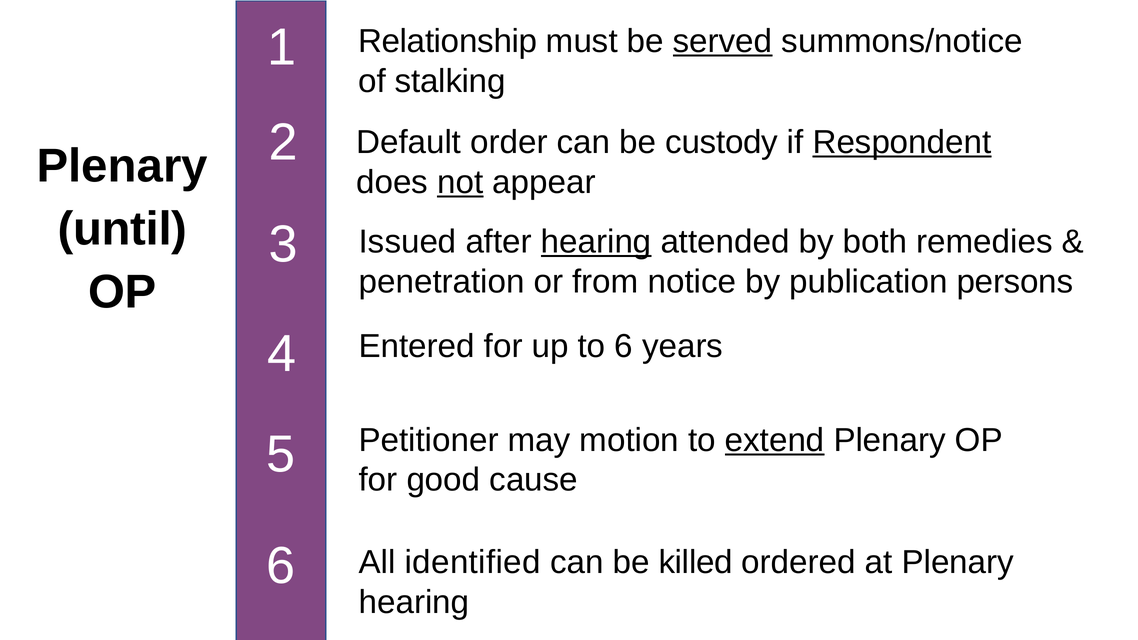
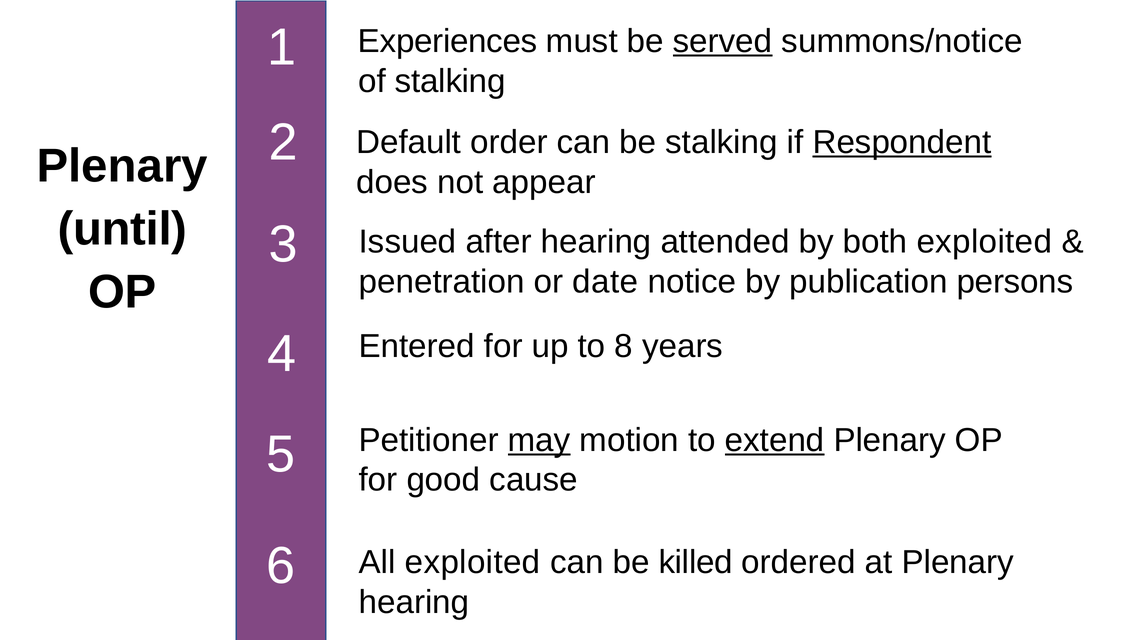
Relationship: Relationship -> Experiences (448, 41)
be custody: custody -> stalking (722, 142)
not underline: present -> none (460, 182)
hearing underline: present -> none (596, 242)
both remedies: remedies -> exploited (984, 242)
from: from -> date (605, 282)
to 6: 6 -> 8 (624, 346)
may underline: none -> present (539, 440)
All identified: identified -> exploited (473, 562)
